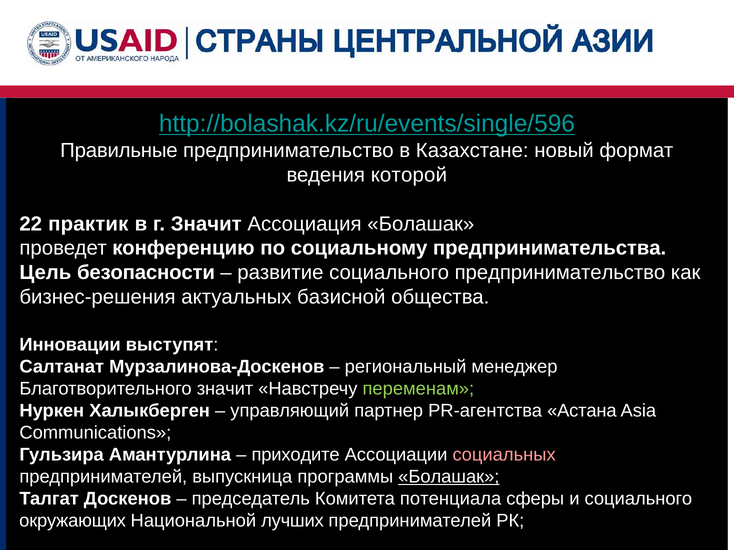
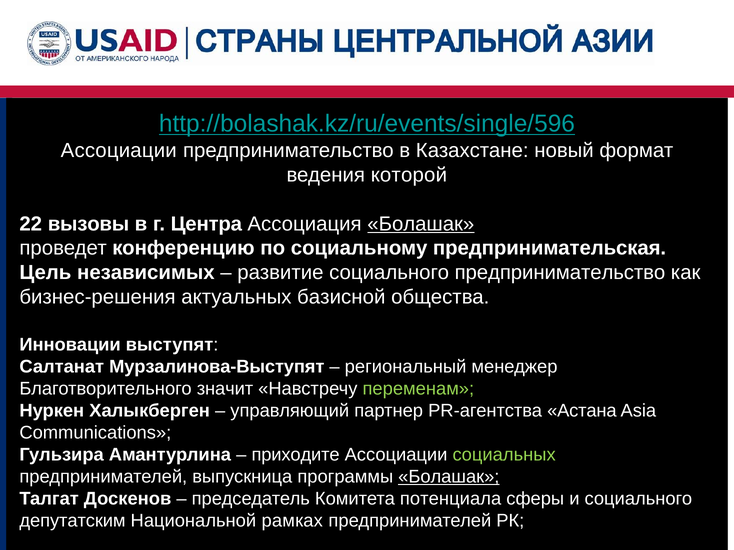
Правильные: Правильные -> Ассоциации (119, 151)
практик: практик -> вызовы (89, 224)
г Значит: Значит -> Центра (206, 224)
Болашак underline: none -> present (421, 224)
предпринимательства: предпринимательства -> предпринимательская (550, 248)
безопасности: безопасности -> независимых (146, 273)
Мурзалинова-Доскенов: Мурзалинова-Доскенов -> Мурзалинова-Выступят (217, 367)
социальных colour: pink -> light green (504, 455)
окружающих: окружающих -> депутатским (73, 521)
лучших: лучших -> рамках (292, 521)
